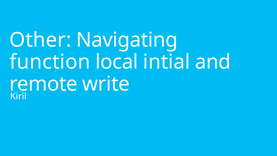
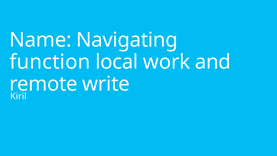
Other: Other -> Name (40, 40)
intial: intial -> work (167, 62)
